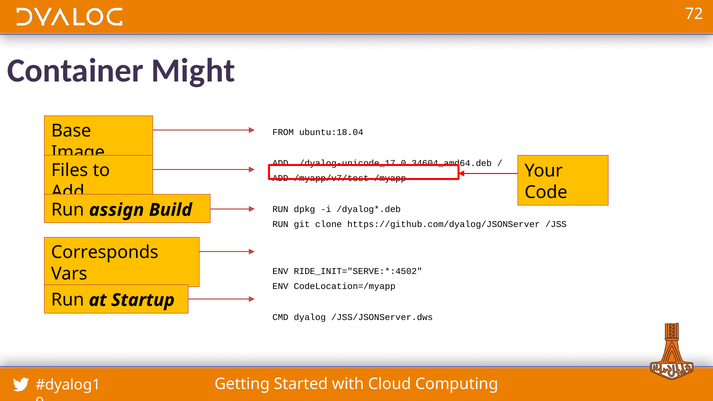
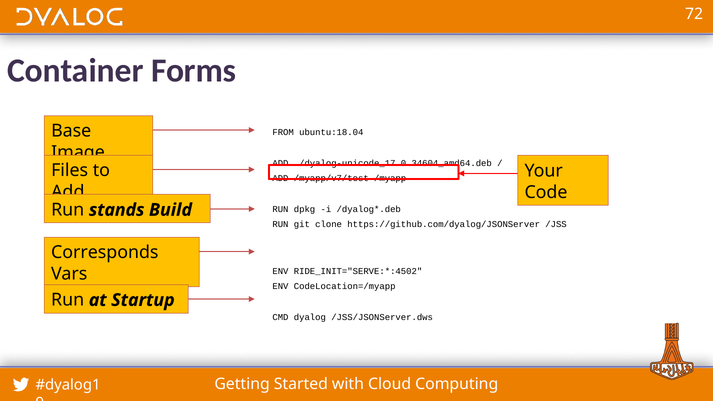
Might: Might -> Forms (194, 71)
assign: assign -> stands (117, 210)
